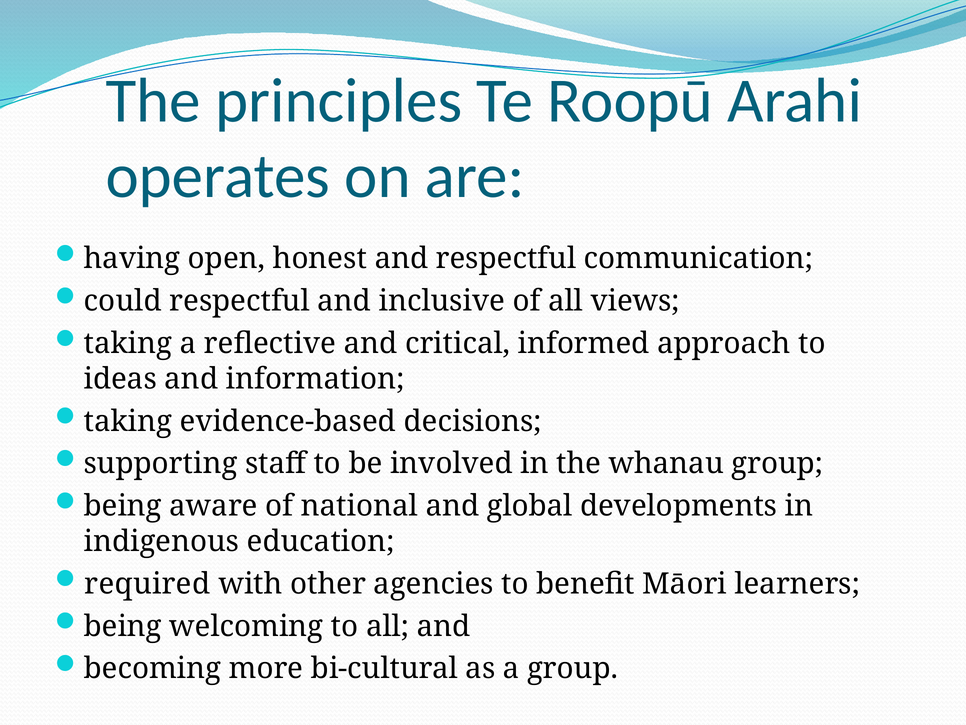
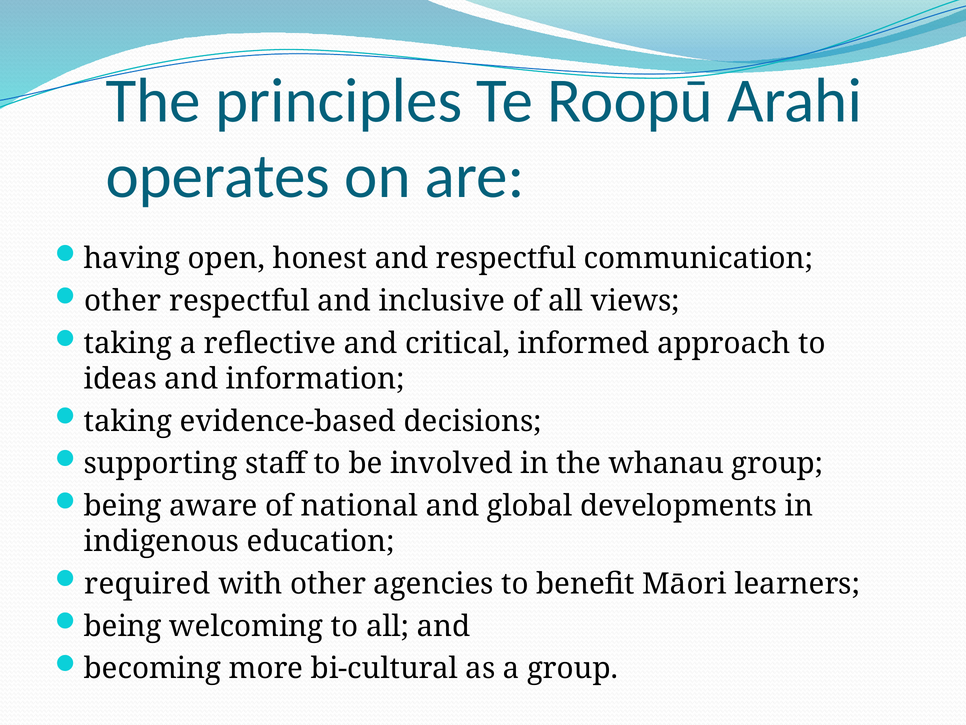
could: could -> other (123, 301)
